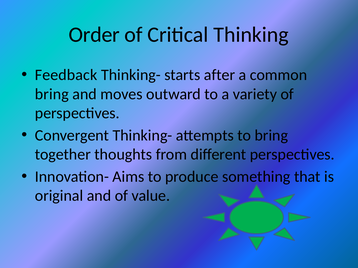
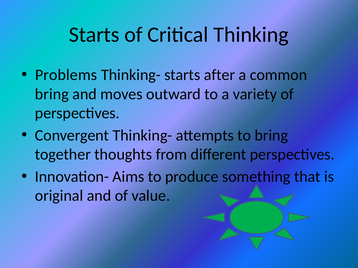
Order: Order -> Starts (94, 35)
Feedback: Feedback -> Problems (66, 75)
